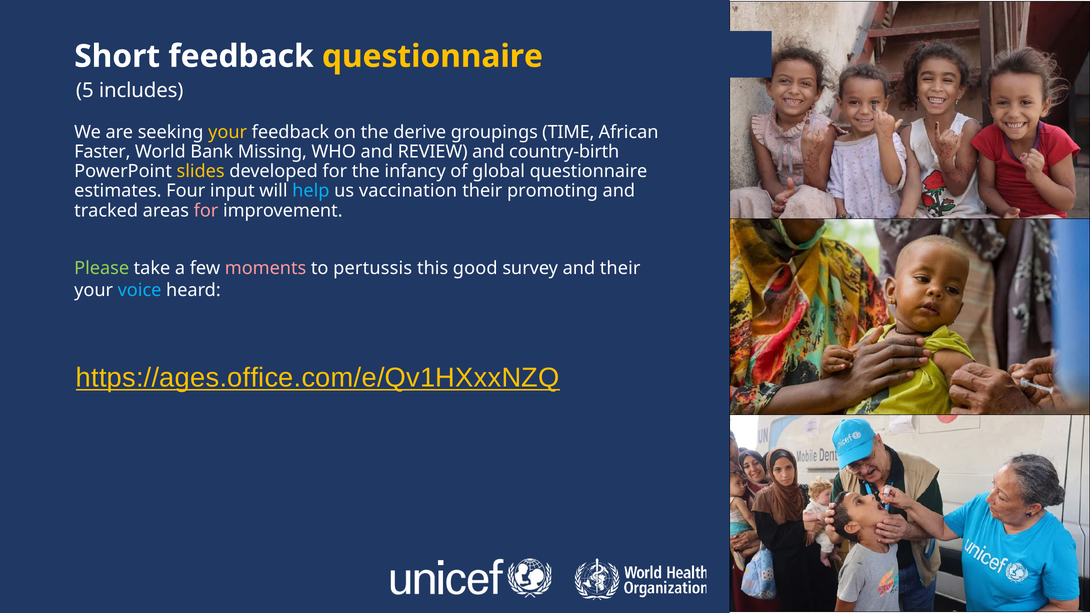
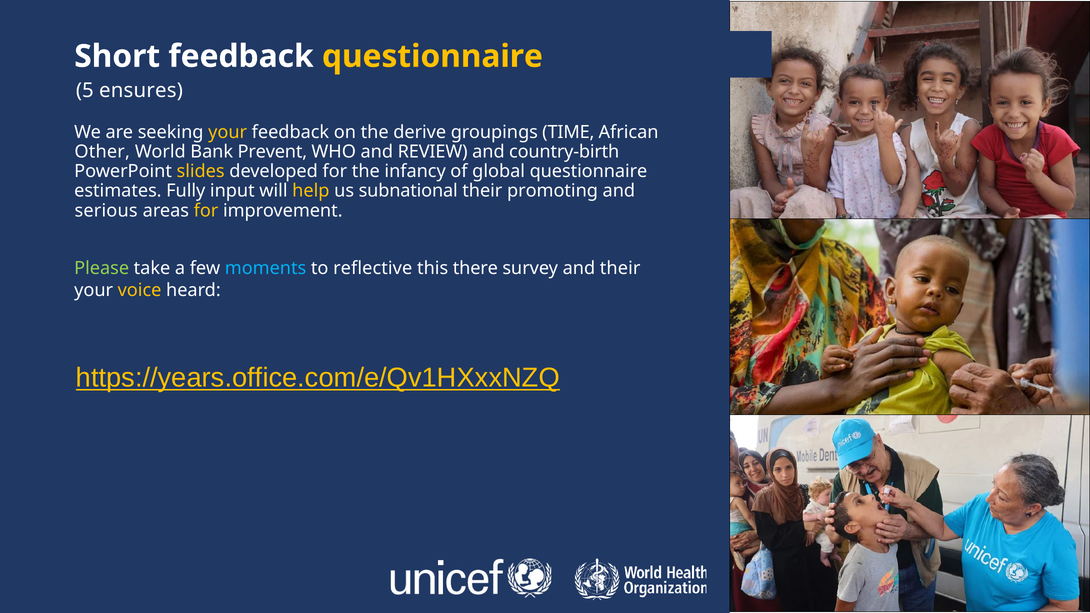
includes: includes -> ensures (141, 90)
Faster: Faster -> Other (102, 152)
Missing: Missing -> Prevent (272, 152)
Four: Four -> Fully (186, 191)
help colour: light blue -> yellow (311, 191)
vaccination: vaccination -> subnational (408, 191)
tracked: tracked -> serious (106, 211)
for colour: pink -> yellow (206, 211)
moments colour: pink -> light blue (266, 268)
pertussis: pertussis -> reflective (373, 268)
good: good -> there (475, 268)
voice colour: light blue -> yellow (140, 290)
https://ages.office.com/e/Qv1HXxxNZQ: https://ages.office.com/e/Qv1HXxxNZQ -> https://years.office.com/e/Qv1HXxxNZQ (318, 378)
